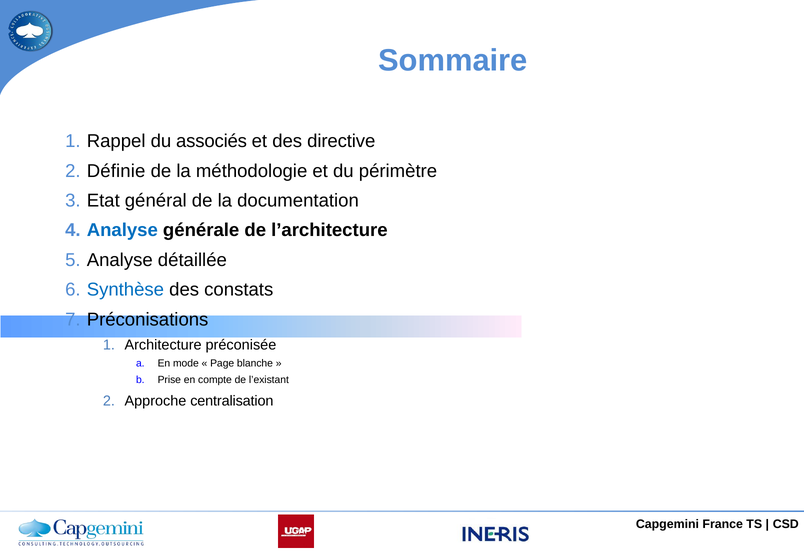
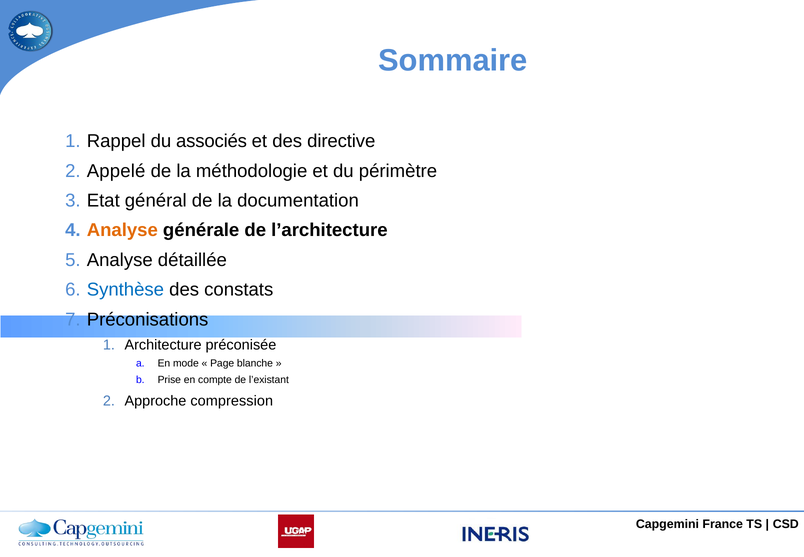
Définie: Définie -> Appelé (116, 171)
Analyse colour: blue -> orange (122, 230)
centralisation: centralisation -> compression (232, 401)
